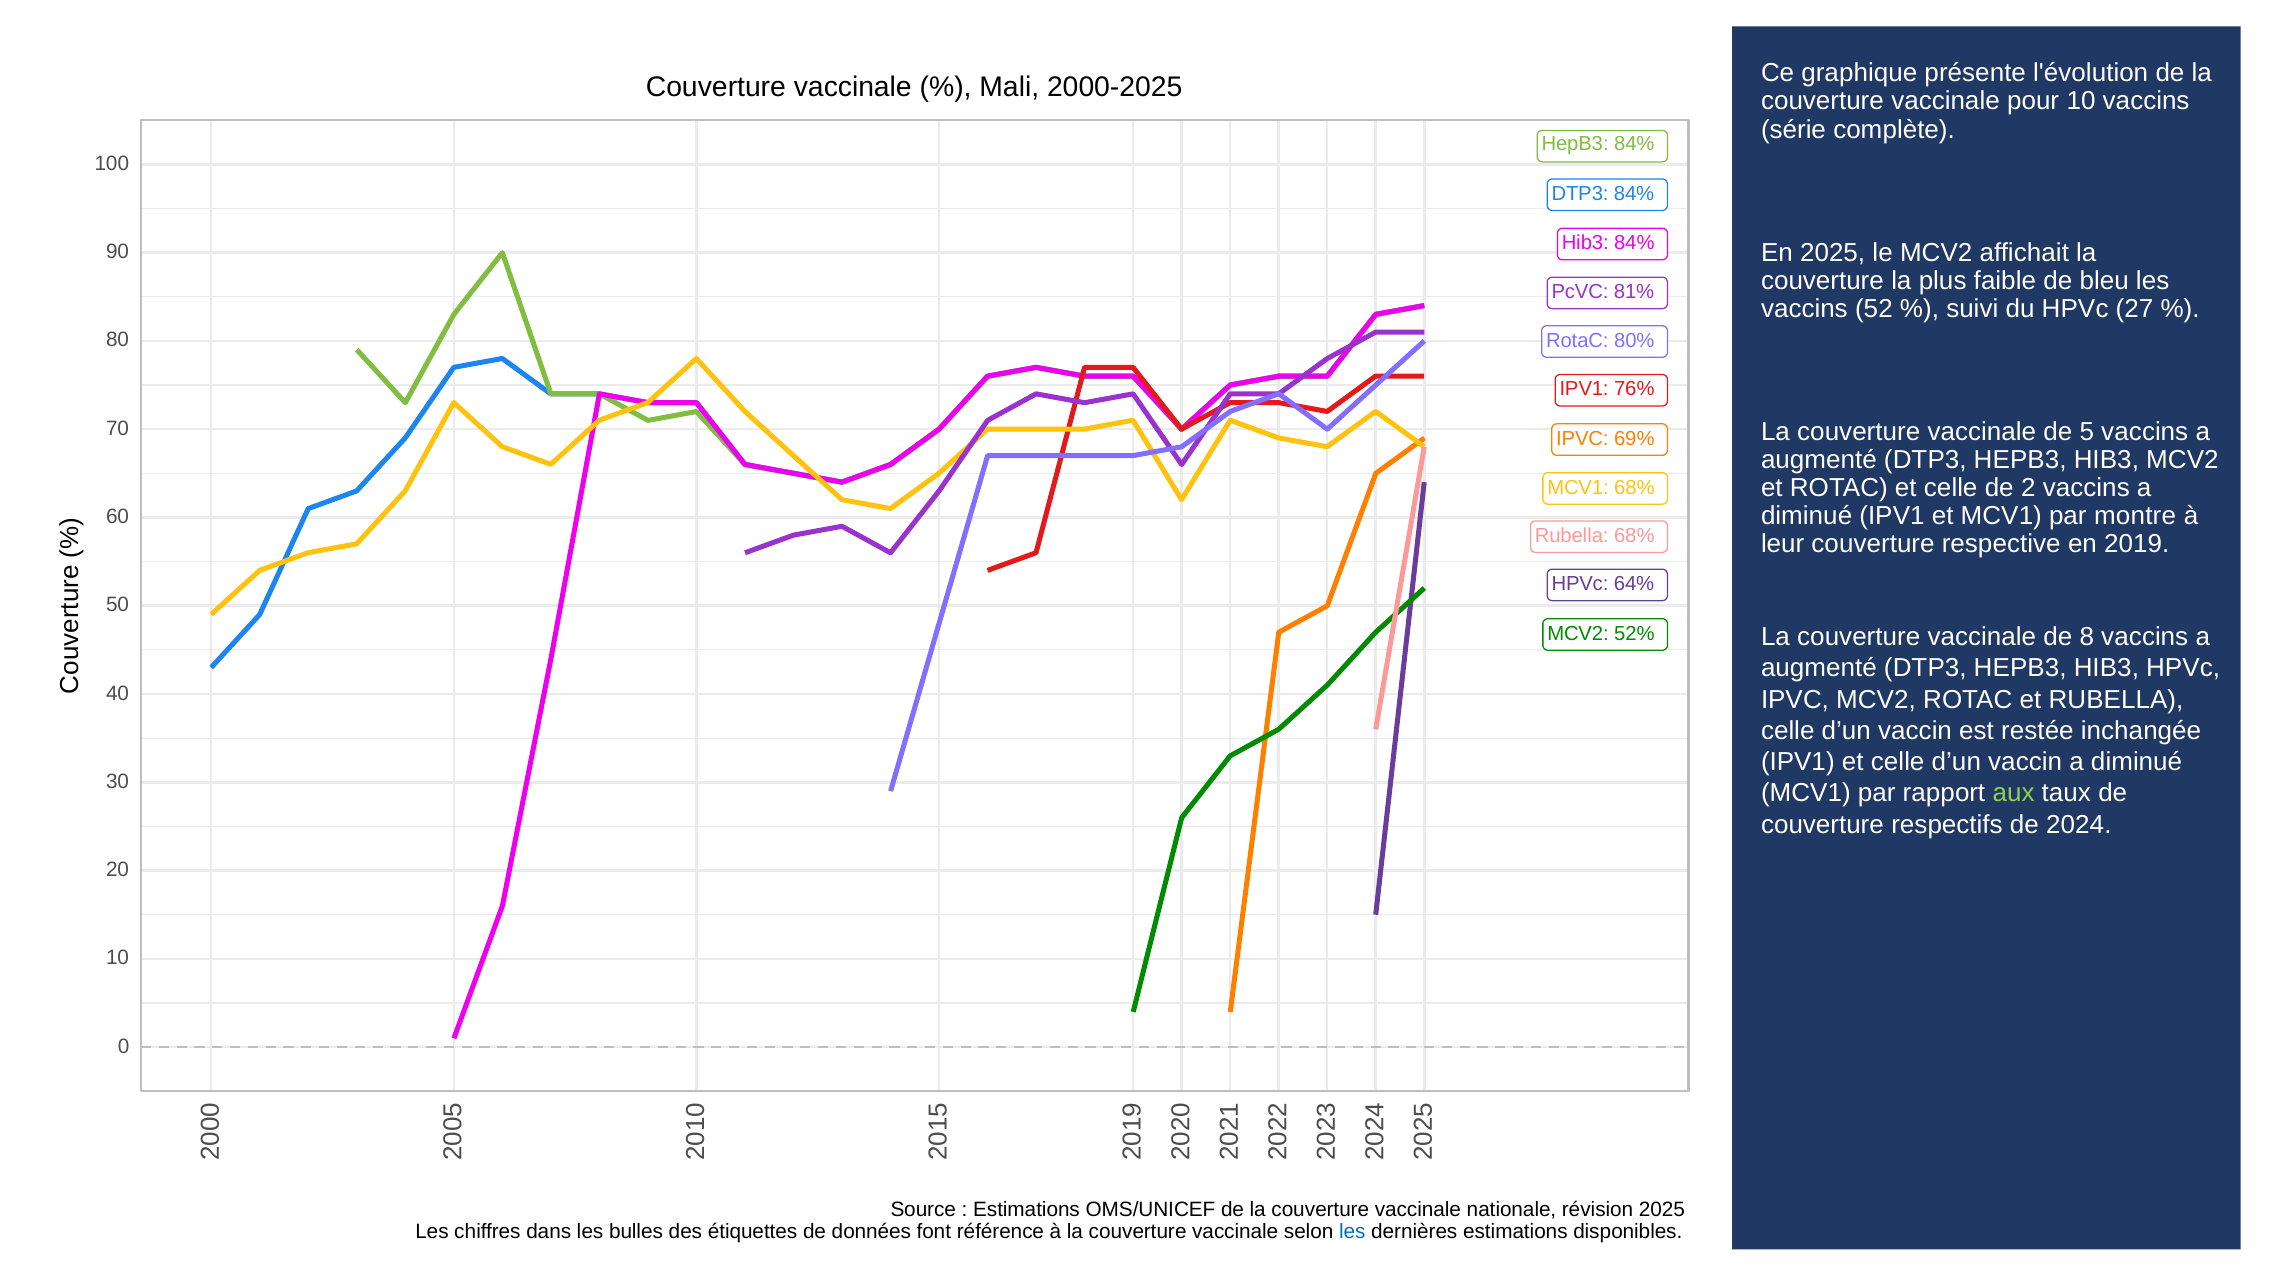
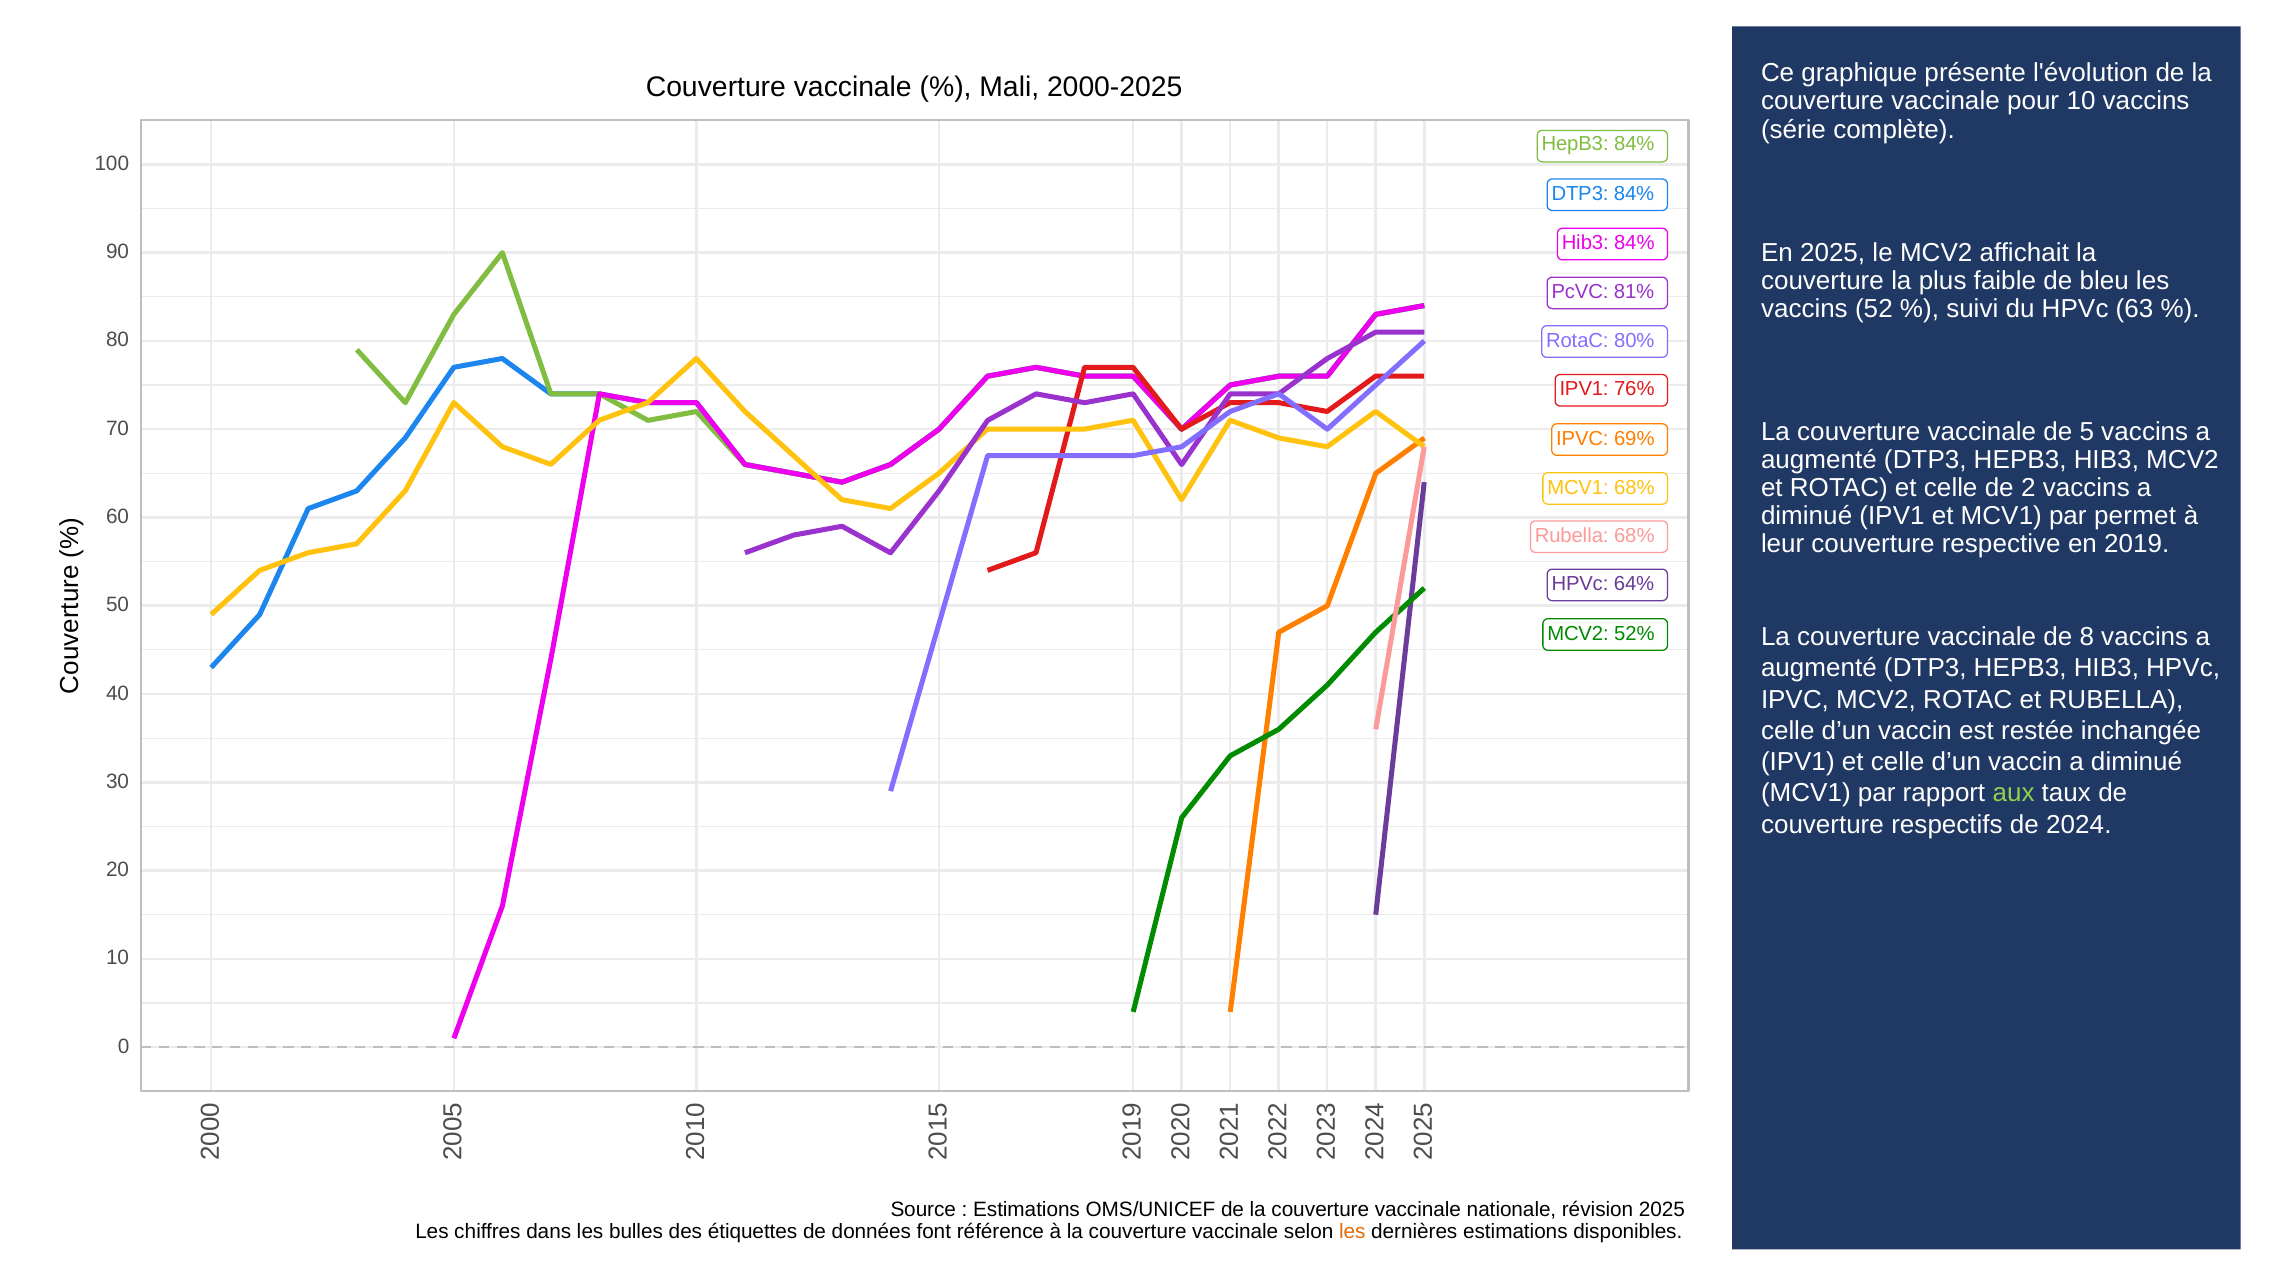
27: 27 -> 63 (2134, 309)
montre: montre -> permet (2135, 516)
les colour: blue -> orange (1352, 1232)
